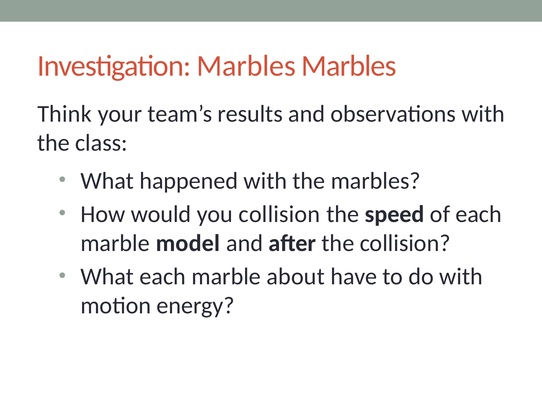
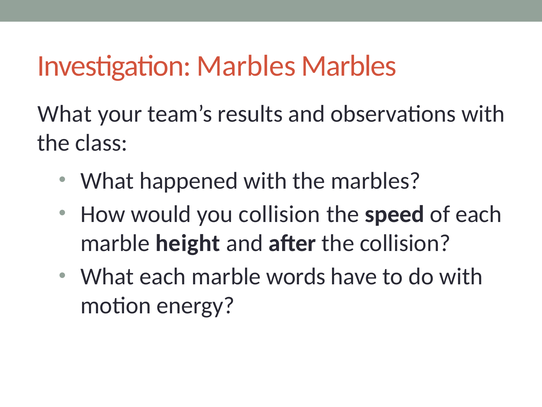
Think: Think -> What (65, 114)
model: model -> height (188, 243)
about: about -> words (296, 276)
